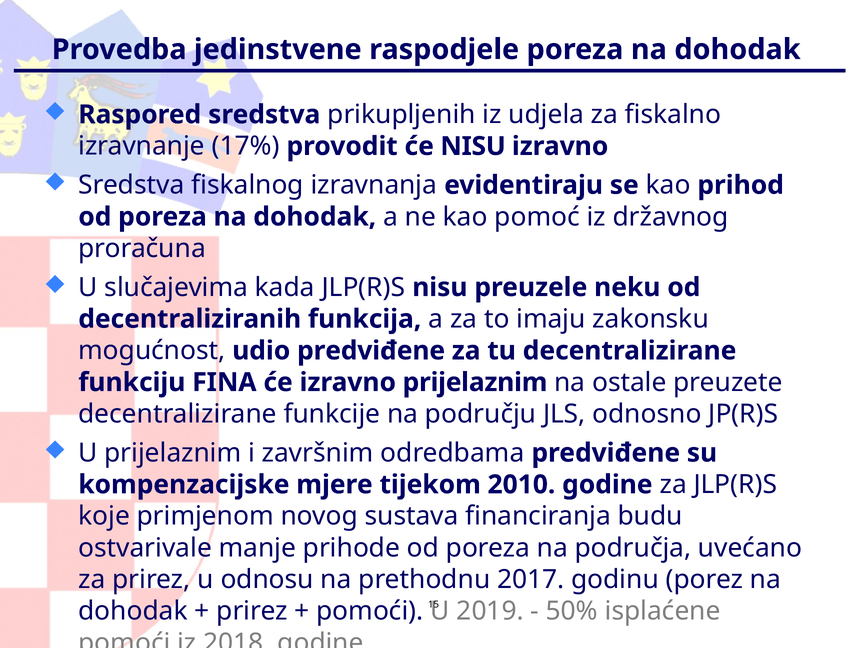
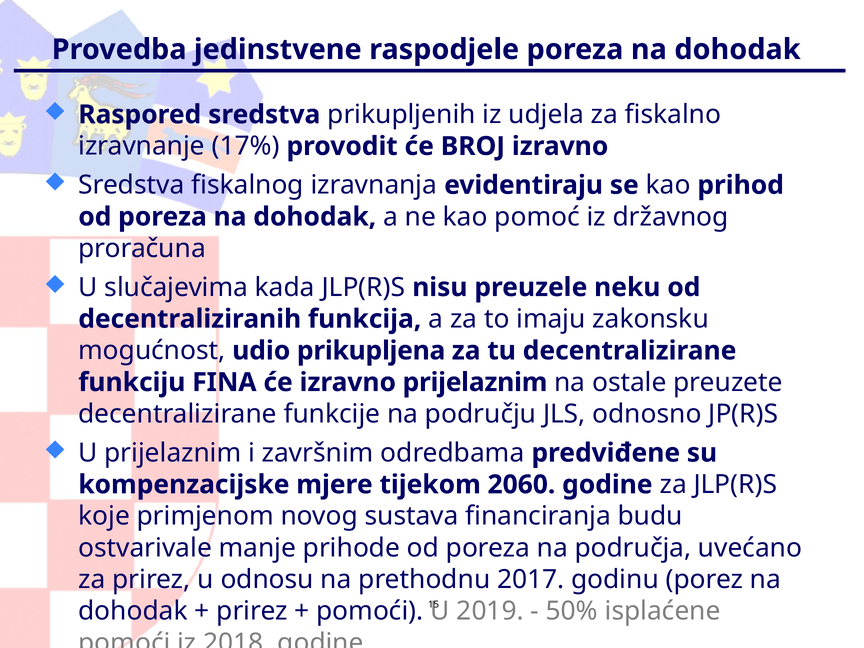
će NISU: NISU -> BROJ (473, 146)
udio predviđene: predviđene -> prikupljena (371, 351)
2010: 2010 -> 2060 (521, 485)
